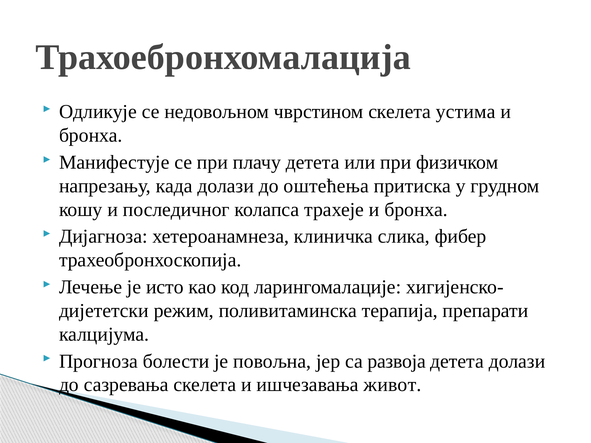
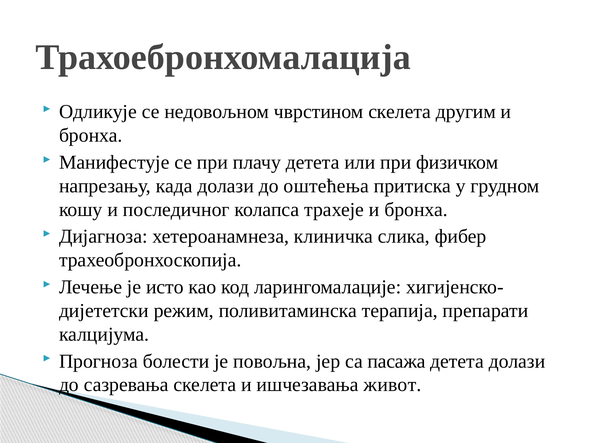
устима: устима -> другим (466, 112)
развоја: развоја -> пасажа (397, 361)
